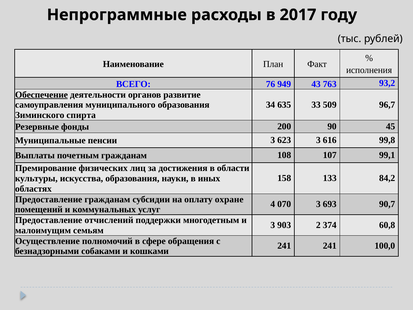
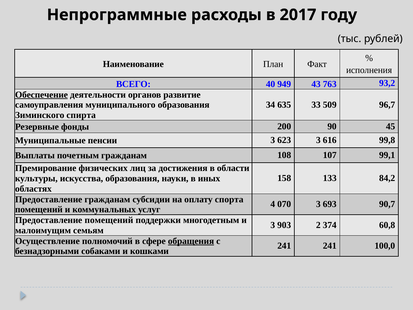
76: 76 -> 40 (271, 84)
охране: охране -> спорта (229, 199)
Предоставление отчислений: отчислений -> помещений (109, 220)
обращения underline: none -> present (191, 241)
